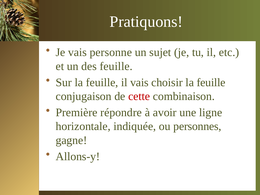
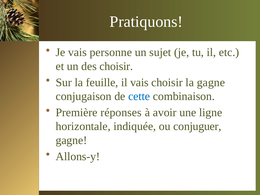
des feuille: feuille -> choisir (116, 66)
choisir la feuille: feuille -> gagne (211, 82)
cette colour: red -> blue (139, 96)
répondre: répondre -> réponses (121, 112)
personnes: personnes -> conjuguer (197, 126)
